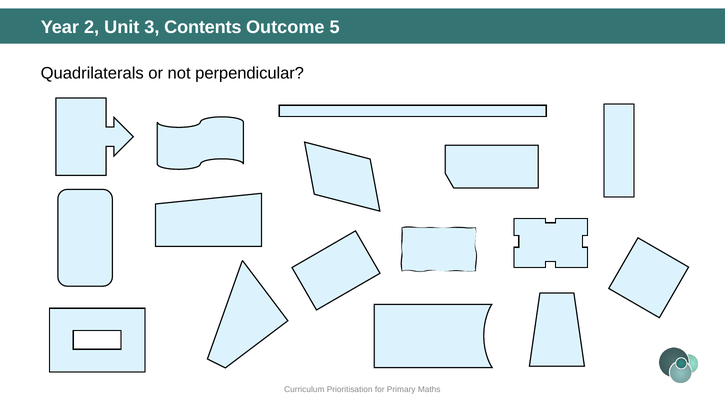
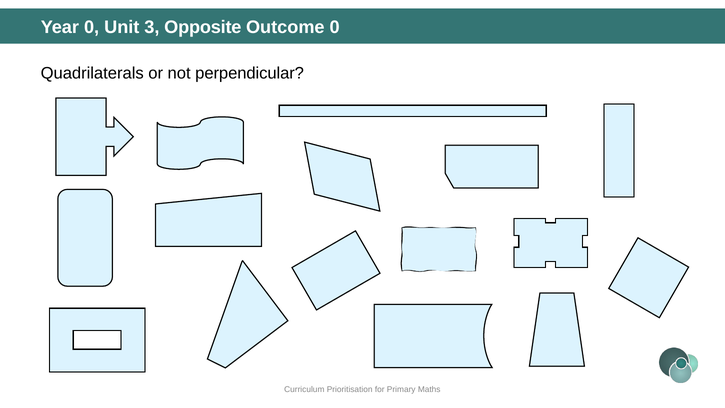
Year 2: 2 -> 0 (92, 27)
Contents: Contents -> Opposite (203, 27)
Outcome 5: 5 -> 0 (335, 27)
